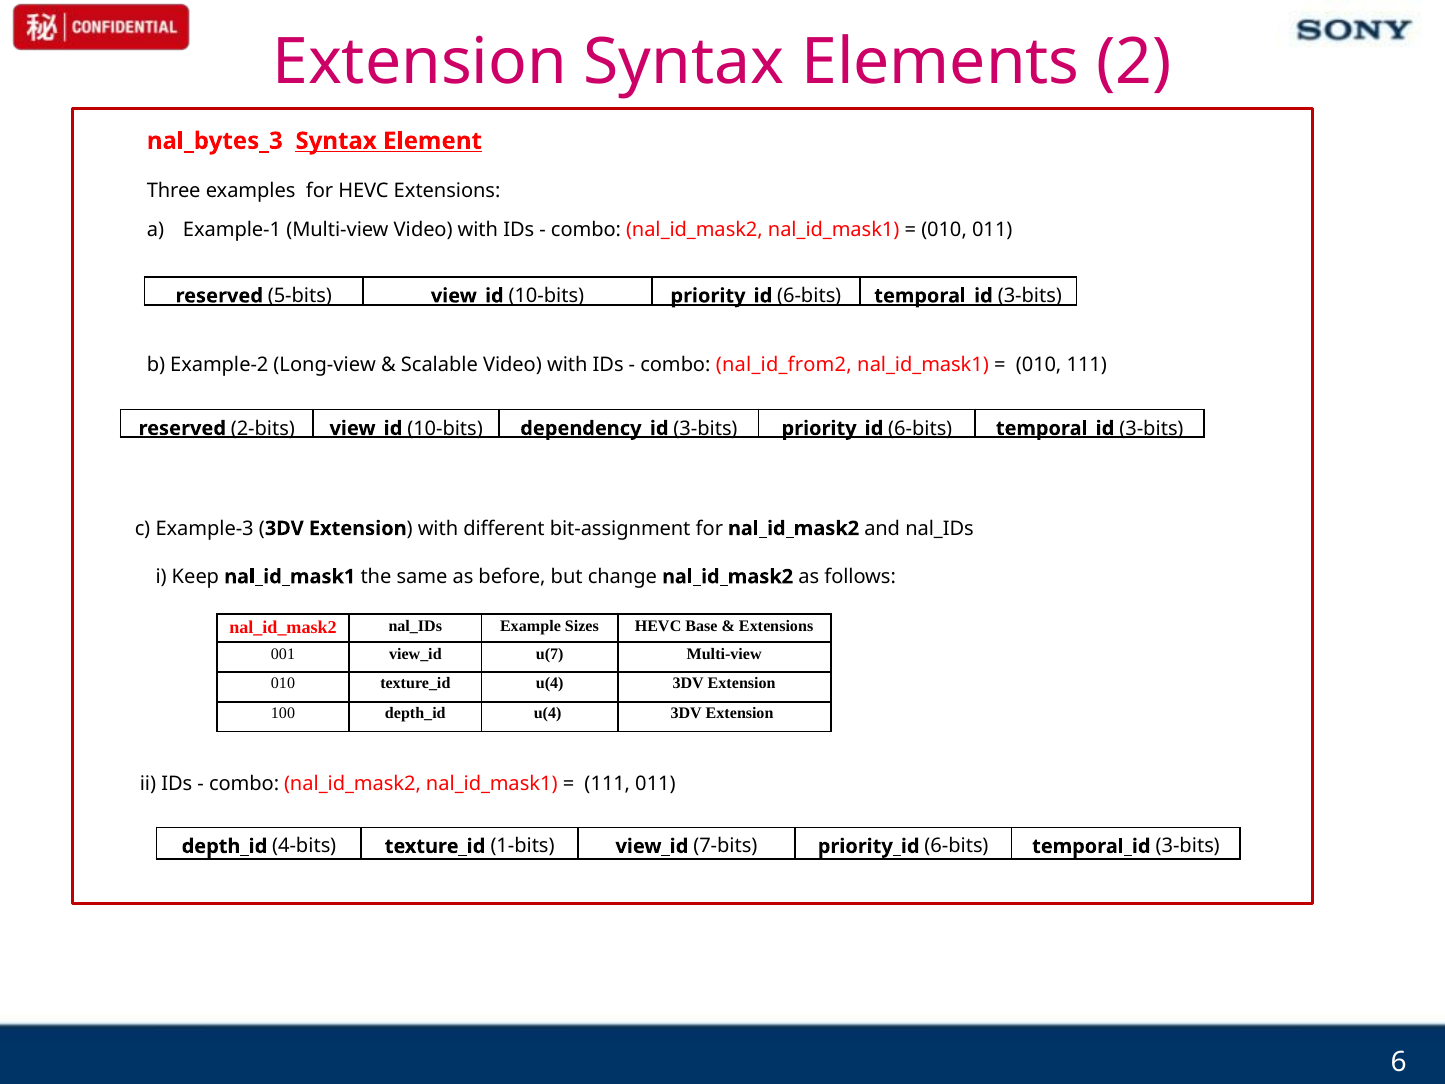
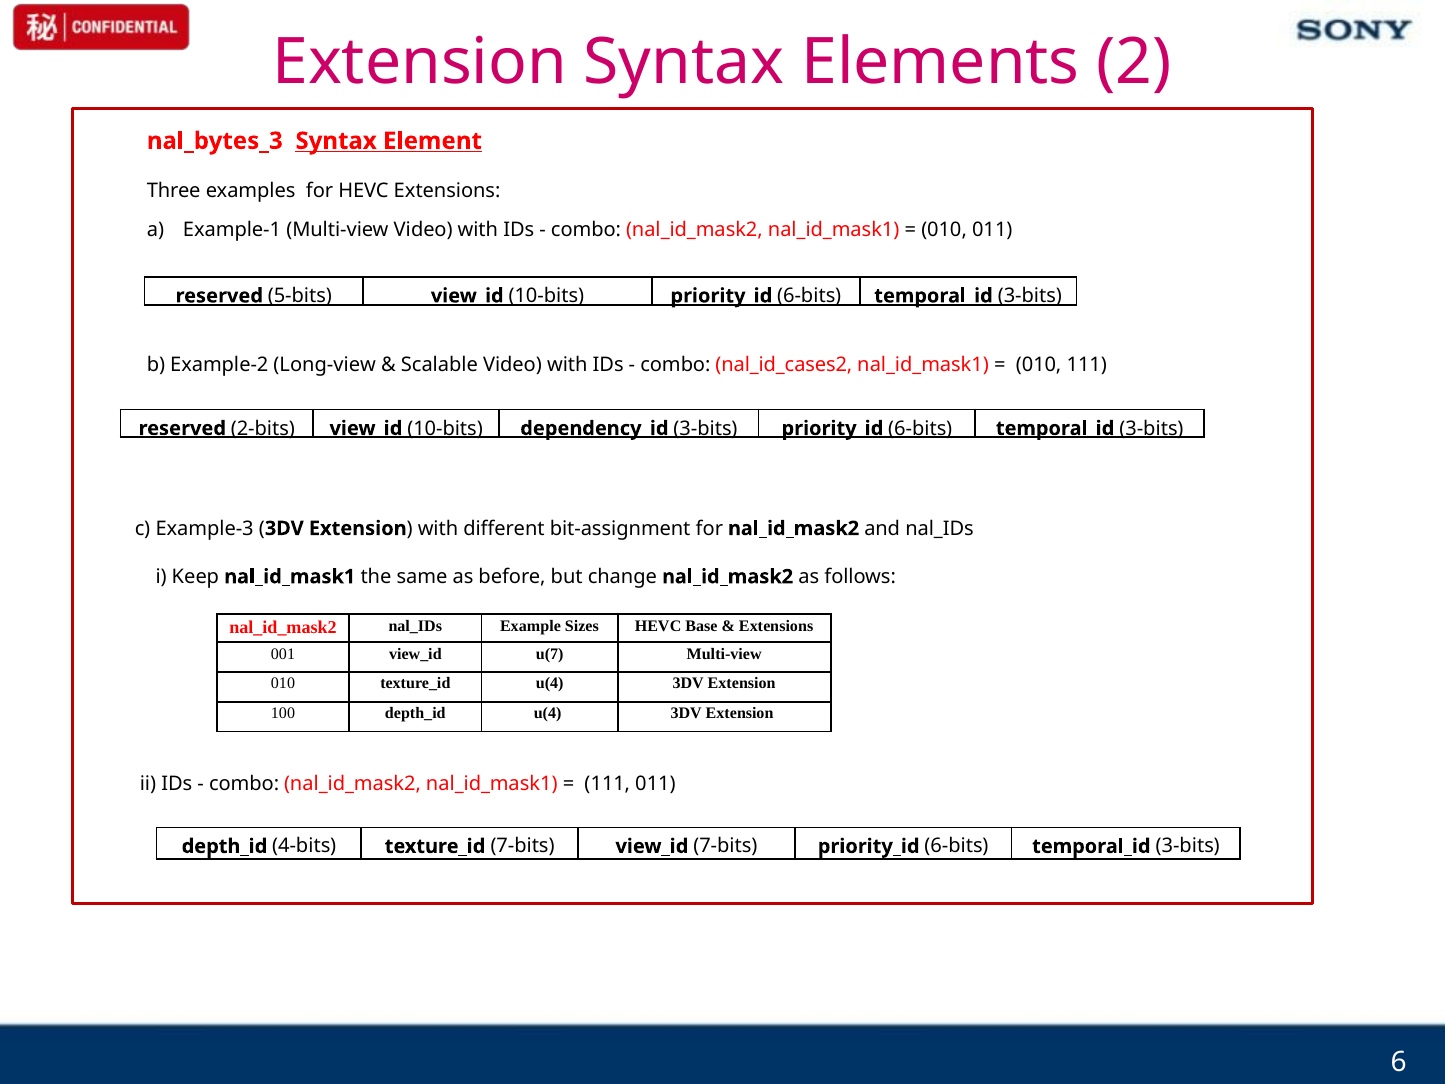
nal_id_from2: nal_id_from2 -> nal_id_cases2 (784, 365)
1-bits: 1-bits -> 7-bits (523, 846)
